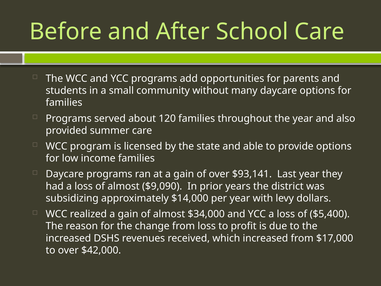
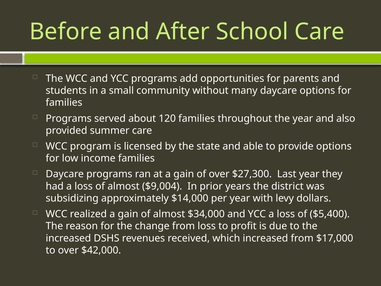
$93,141: $93,141 -> $27,300 (252, 174)
$9,090: $9,090 -> $9,004 (162, 186)
